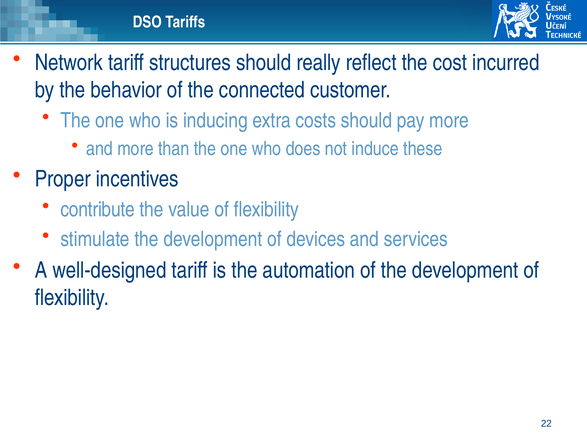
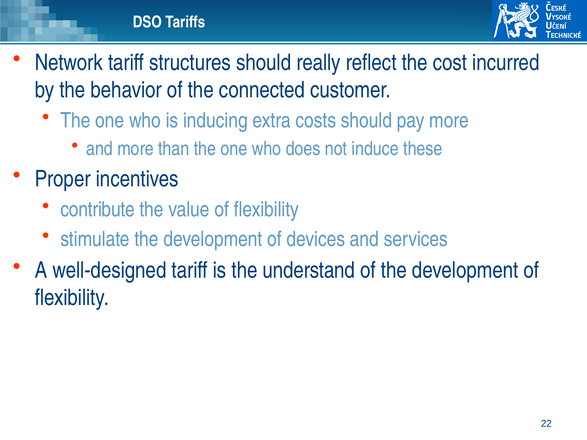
automation: automation -> understand (309, 270)
